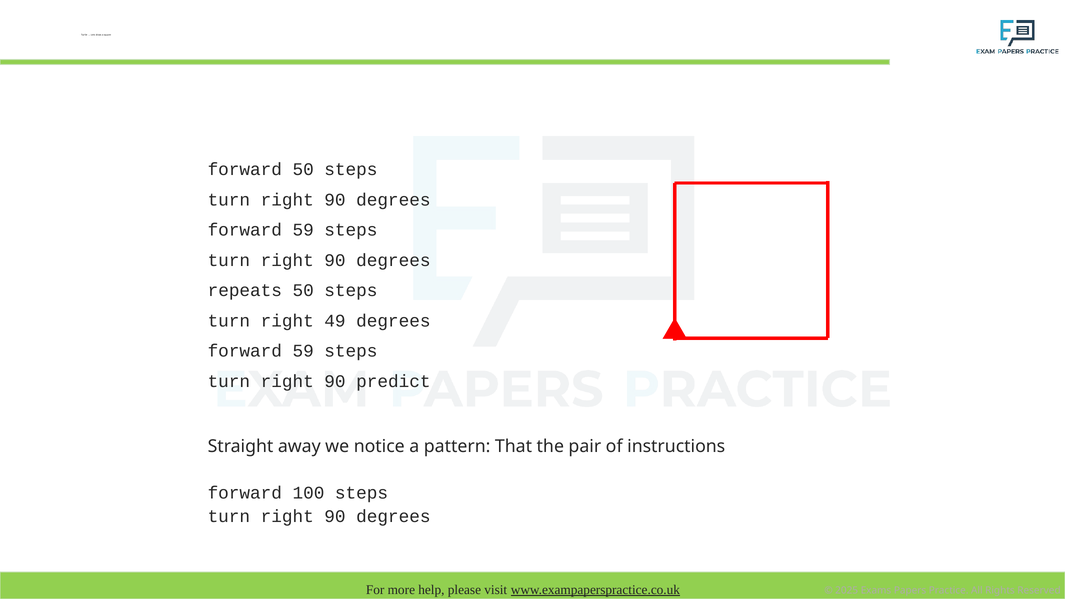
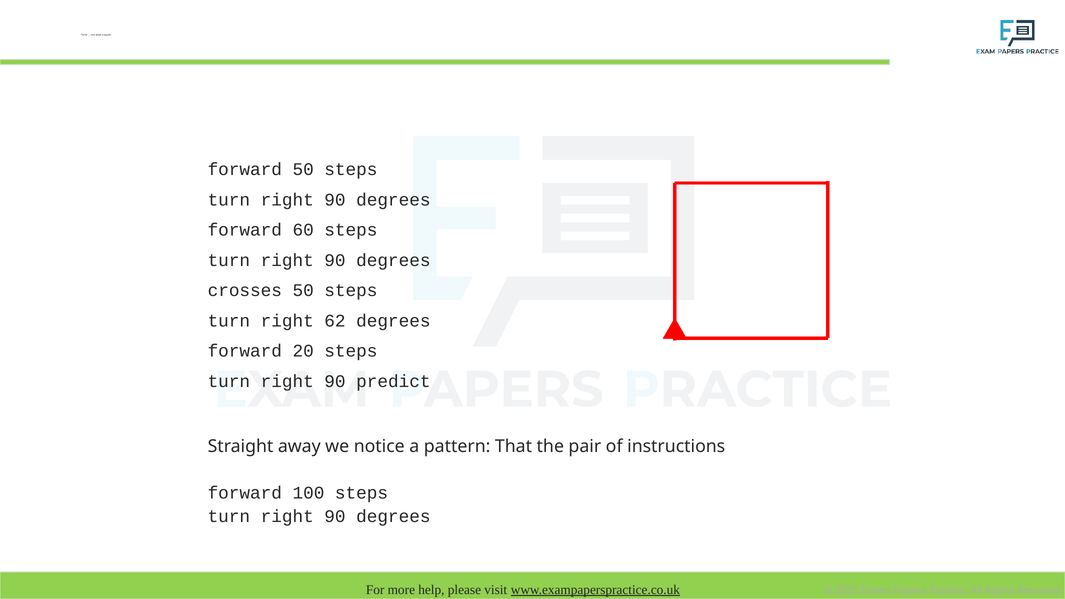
59: 59 -> 60 (303, 230)
repeats: repeats -> crosses (245, 291)
49: 49 -> 62 (335, 321)
59: 59 -> 20 (303, 351)
